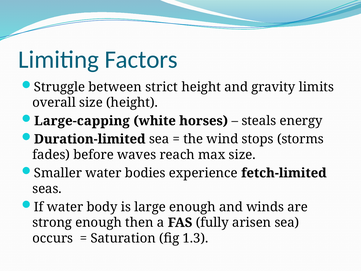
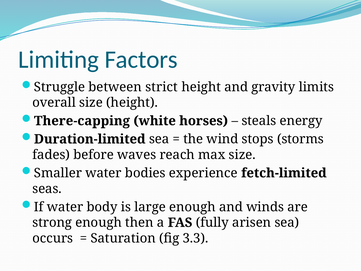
Large-capping: Large-capping -> There-capping (82, 121)
1.3: 1.3 -> 3.3 (195, 238)
